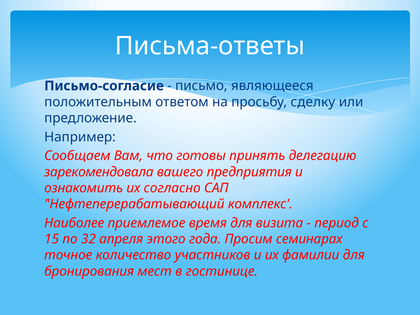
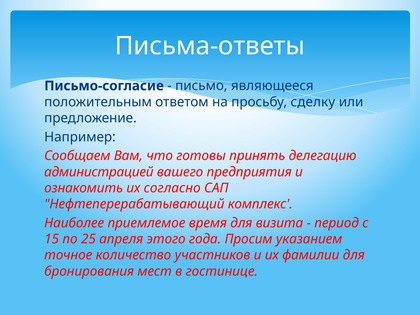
зарекомендовала: зарекомендовала -> администрацией (99, 172)
32: 32 -> 25 (88, 239)
семинарах: семинарах -> указанием (309, 239)
